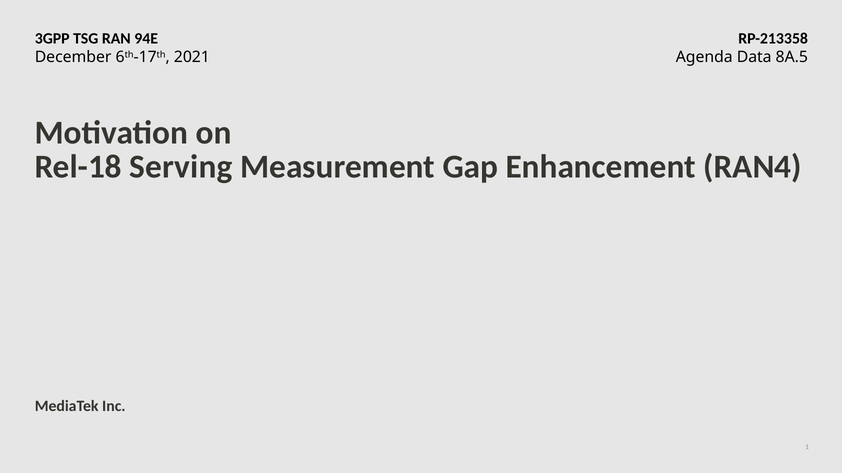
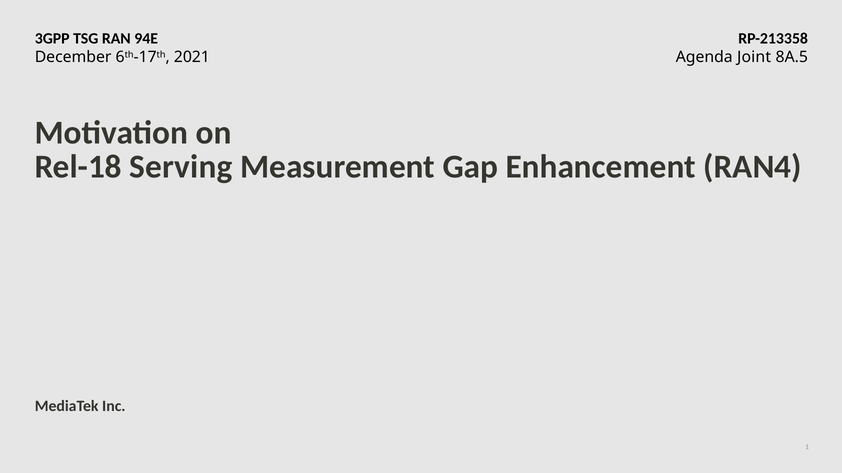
Data: Data -> Joint (754, 57)
